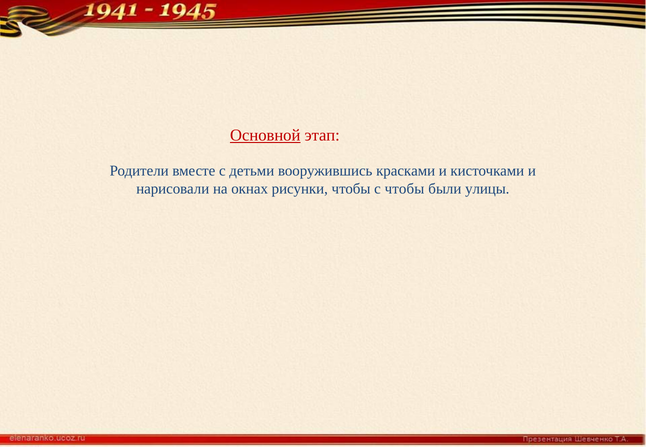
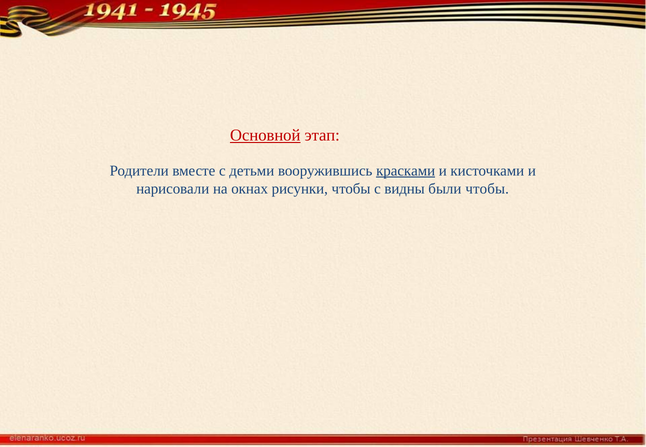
красками underline: none -> present (406, 171)
с чтобы: чтобы -> видны (405, 189)
были улицы: улицы -> чтобы (487, 189)
